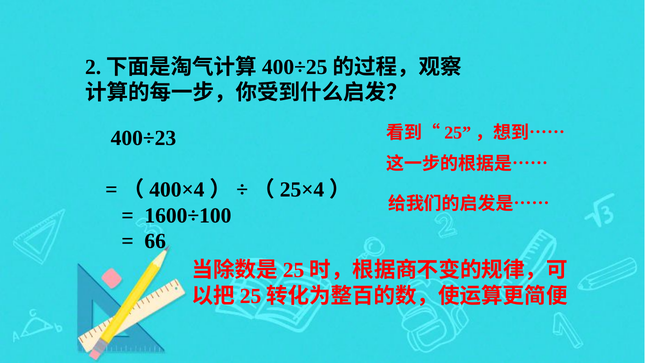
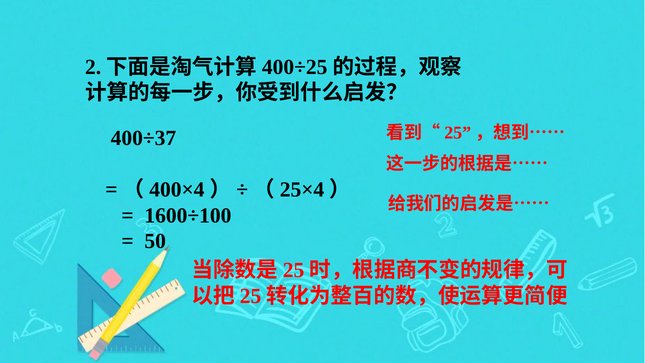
400÷23: 400÷23 -> 400÷37 (143, 138)
66: 66 -> 50 (155, 241)
